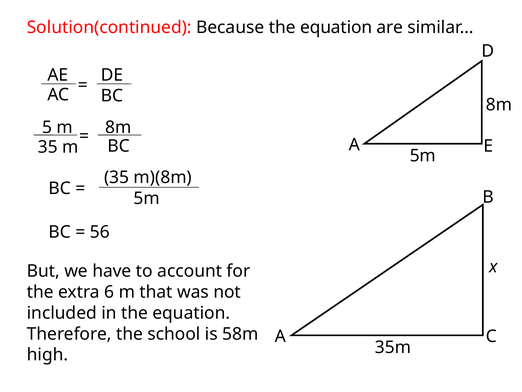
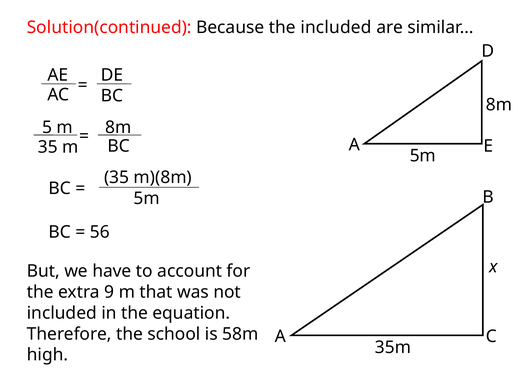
Because the equation: equation -> included (336, 27)
6: 6 -> 9 (109, 292)
